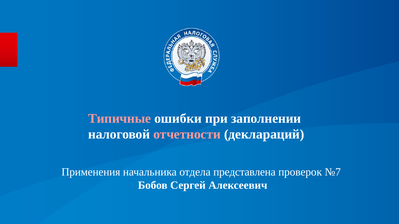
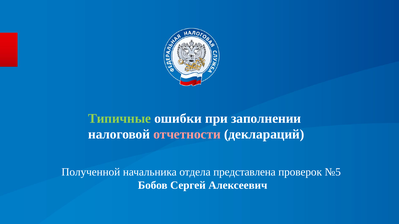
Типичные colour: pink -> light green (120, 119)
Применения: Применения -> Полученной (91, 172)
№7: №7 -> №5 (333, 172)
